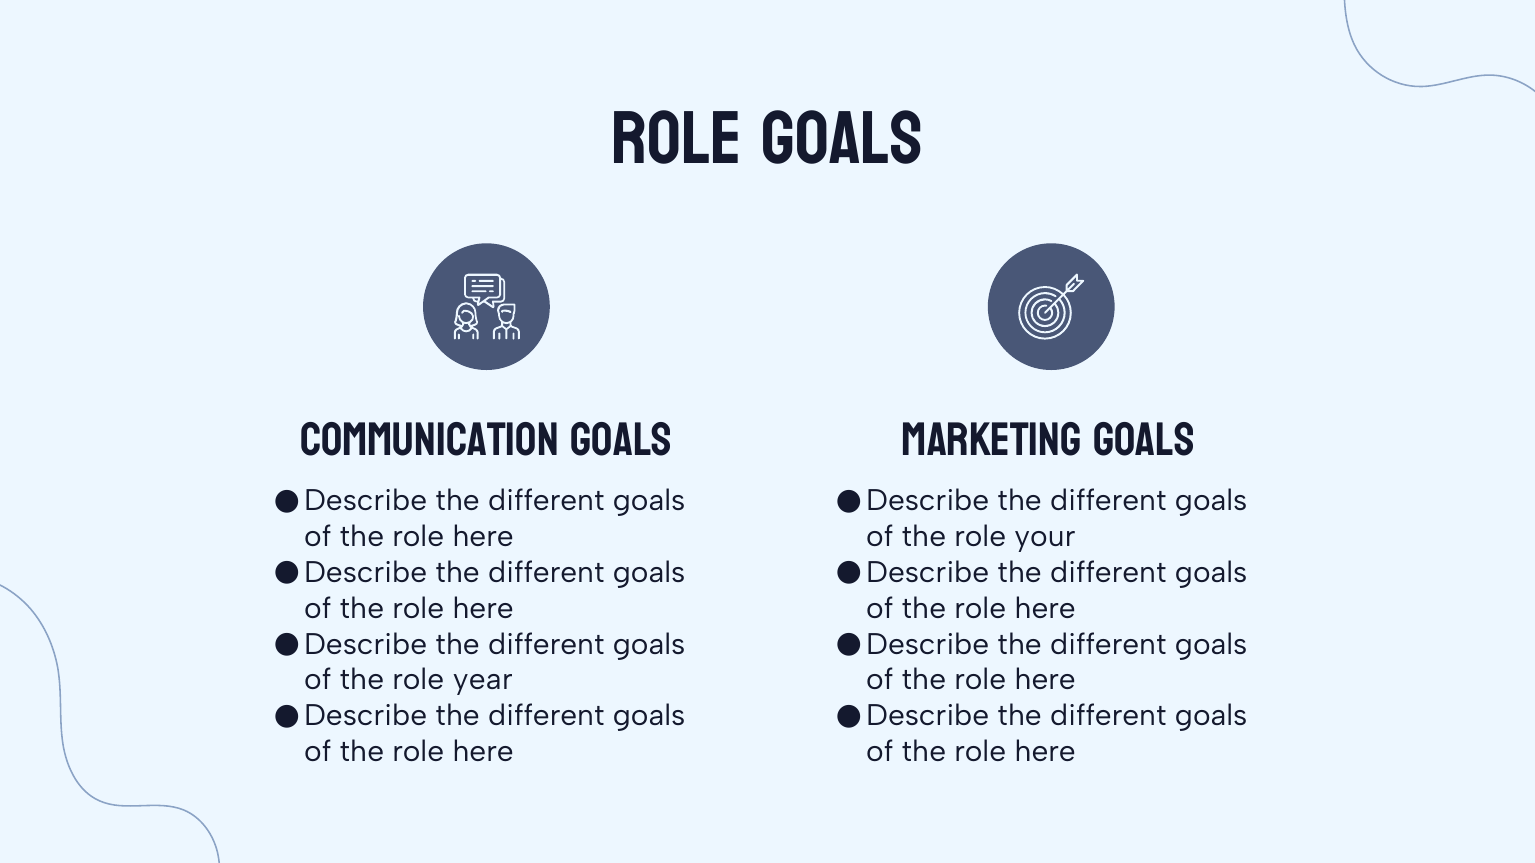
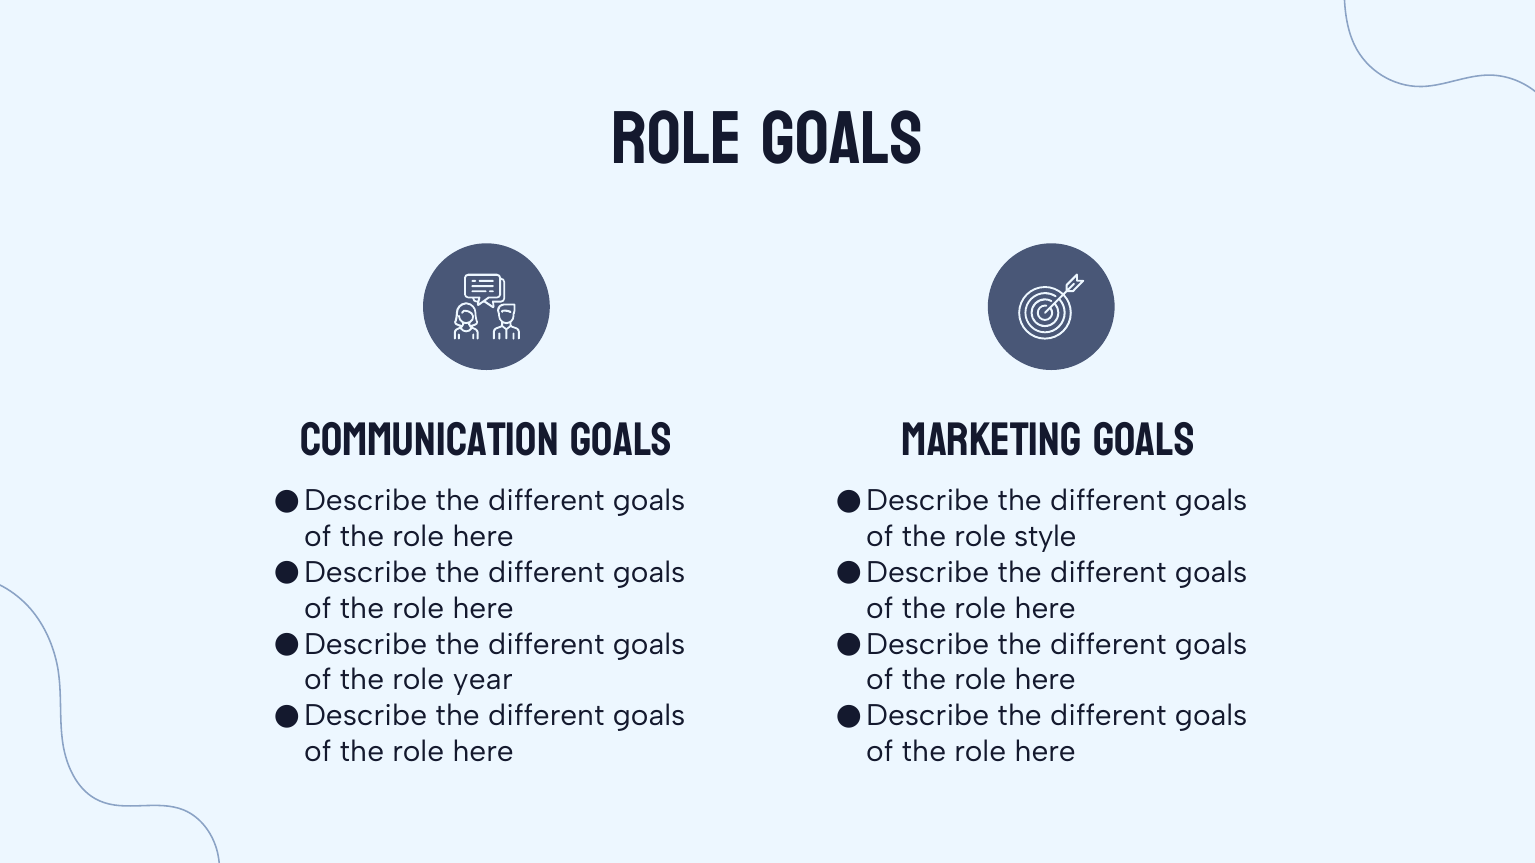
your: your -> style (1045, 537)
